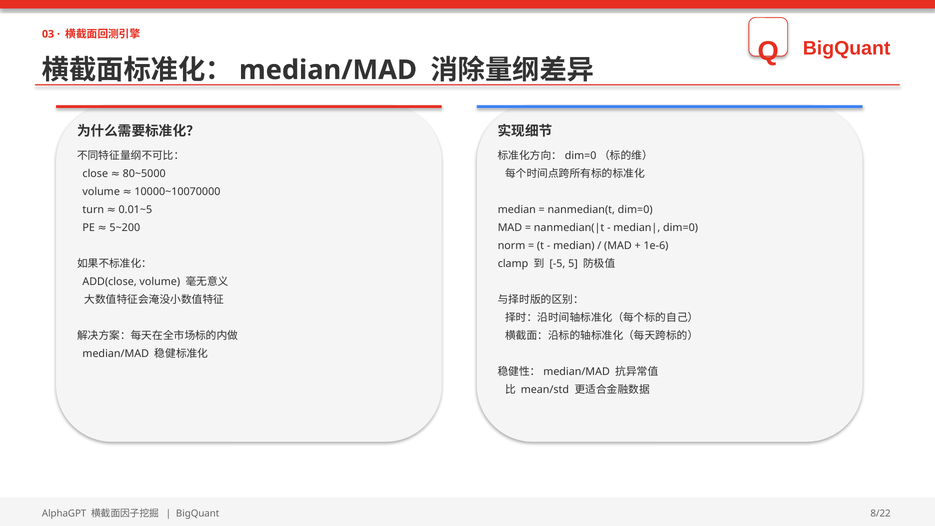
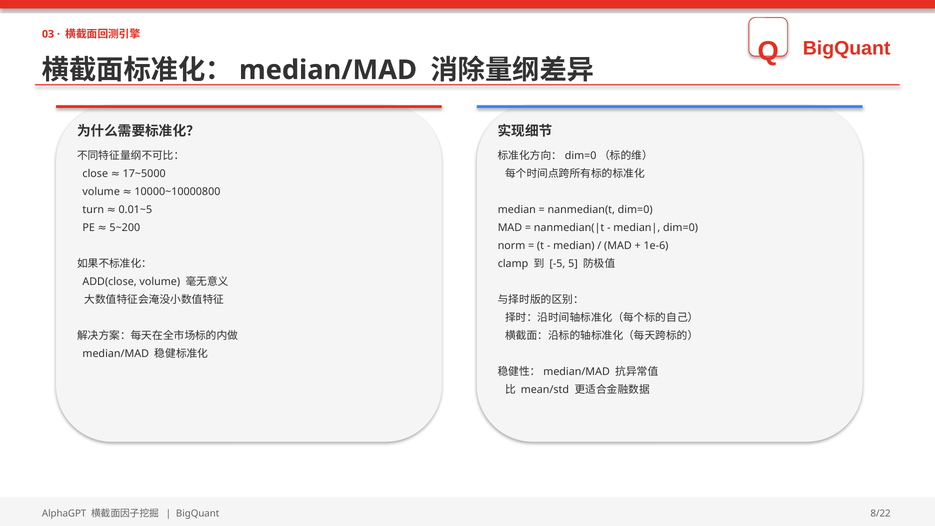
80~5000: 80~5000 -> 17~5000 (144, 173)
10000~10070000: 10000~10070000 -> 10000~10000800 (177, 192)
